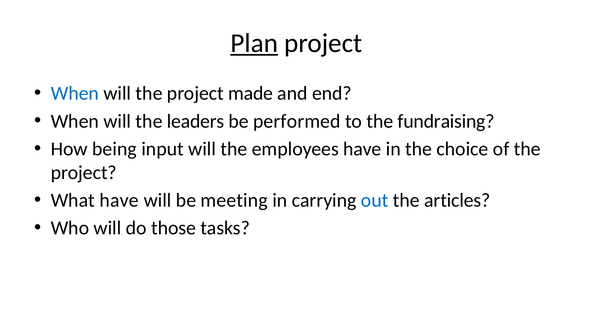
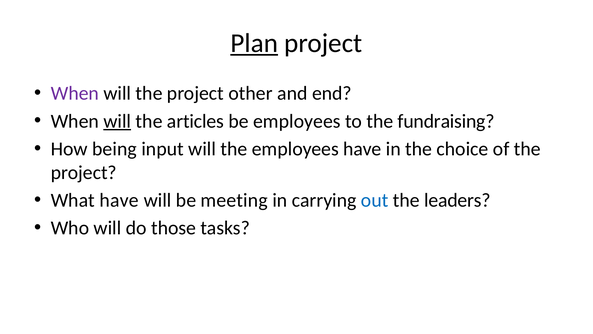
When colour: blue -> purple (75, 93)
made: made -> other (251, 93)
will underline: none -> present (117, 121)
leaders: leaders -> articles (195, 121)
be performed: performed -> employees (297, 121)
articles: articles -> leaders (457, 200)
